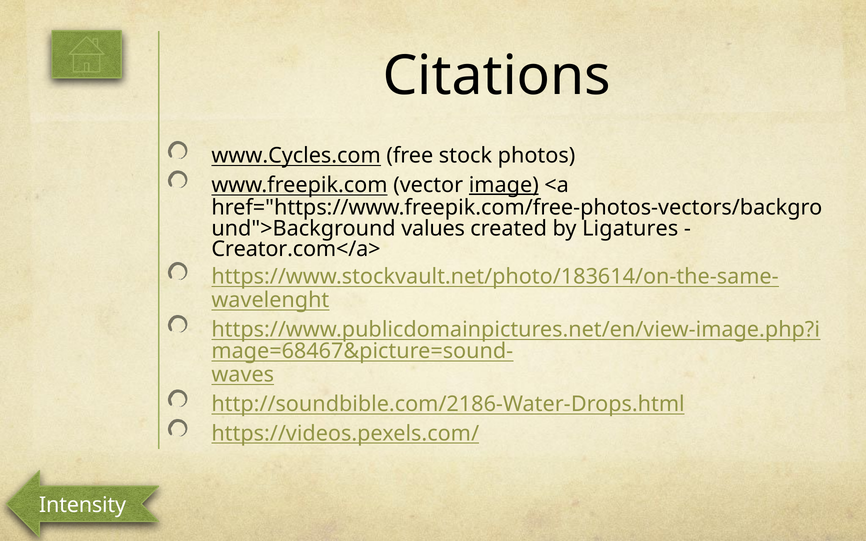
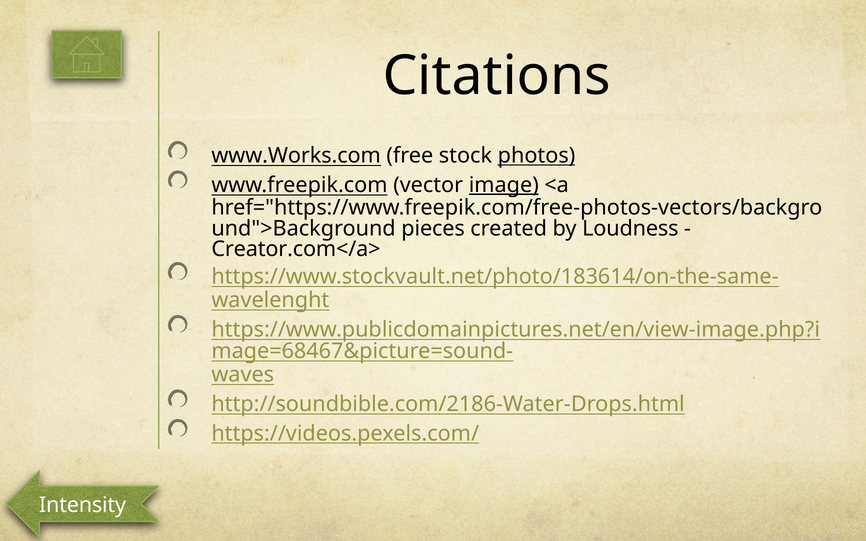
www.Cycles.com: www.Cycles.com -> www.Works.com (296, 156)
photos underline: none -> present (536, 156)
values: values -> pieces (433, 229)
Ligatures: Ligatures -> Loudness (630, 229)
